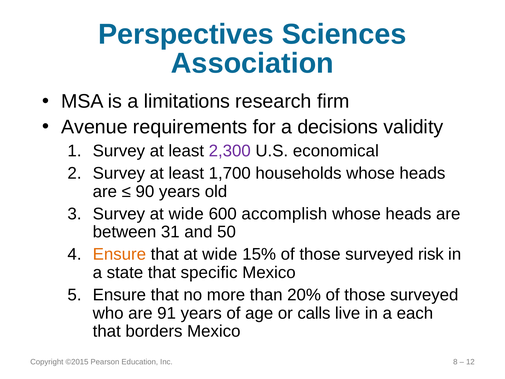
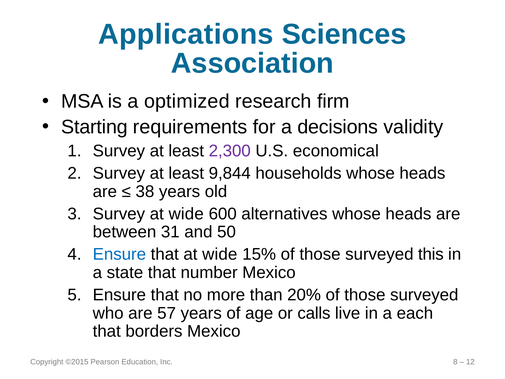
Perspectives: Perspectives -> Applications (186, 34)
limitations: limitations -> optimized (187, 101)
Avenue: Avenue -> Starting (94, 127)
1,700: 1,700 -> 9,844 (230, 173)
90: 90 -> 38 (145, 191)
accomplish: accomplish -> alternatives (284, 214)
Ensure colour: orange -> blue (119, 254)
risk: risk -> this (431, 254)
specific: specific -> number (209, 272)
91: 91 -> 57 (167, 313)
